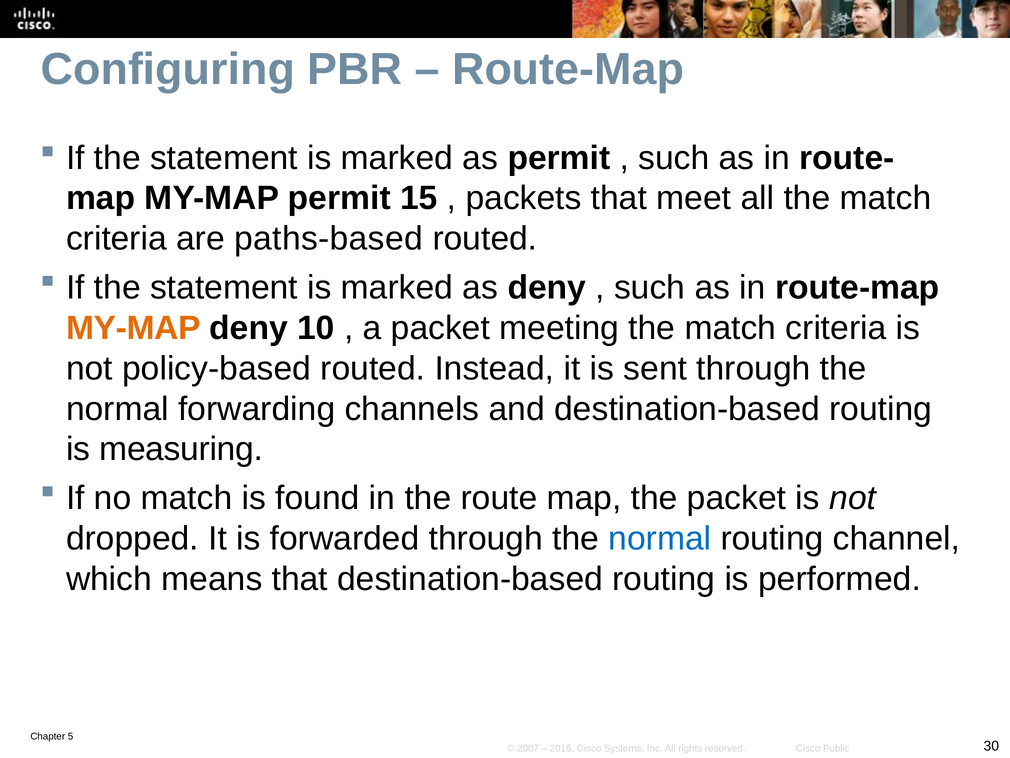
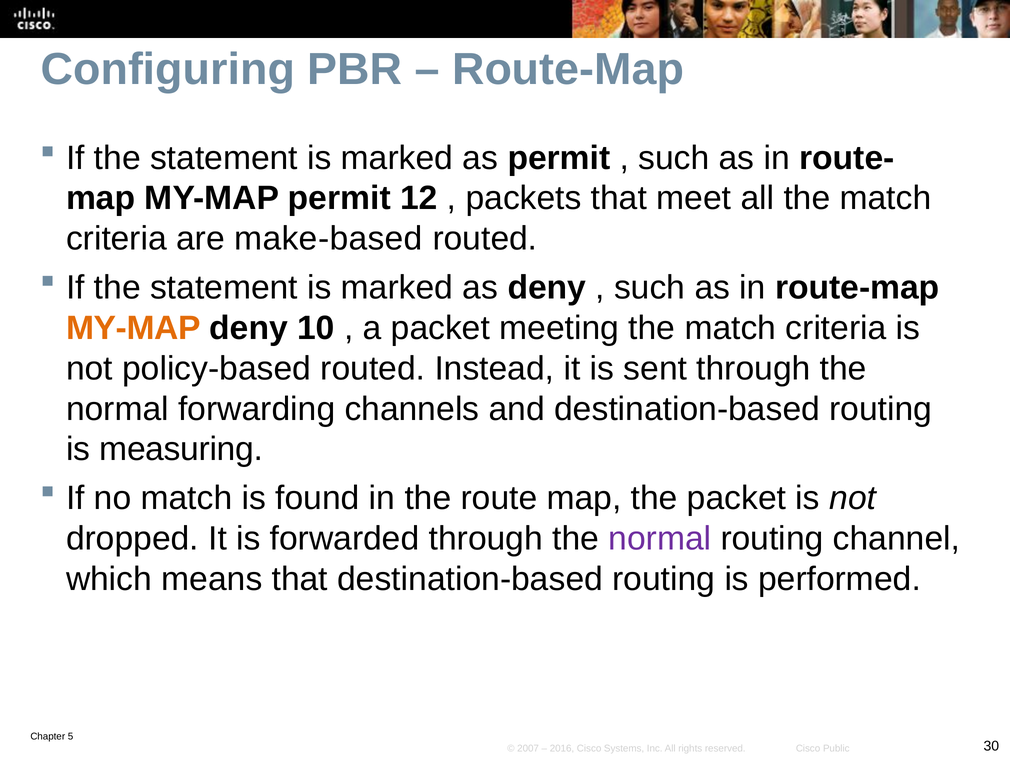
15: 15 -> 12 (419, 198)
paths-based: paths-based -> make-based (329, 239)
normal colour: blue -> purple (660, 538)
